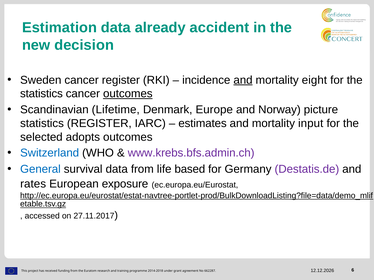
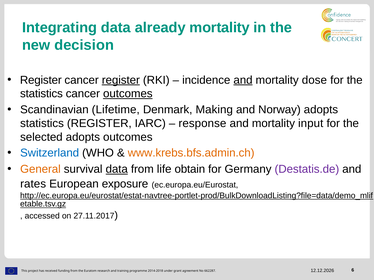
Estimation: Estimation -> Integrating (60, 28)
already accident: accident -> mortality (220, 28)
Sweden: Sweden -> Register (41, 80)
register underline: none -> present (121, 80)
eight: eight -> dose (314, 80)
Europe: Europe -> Making (214, 110)
Norway picture: picture -> adopts (321, 110)
estimates: estimates -> response (202, 124)
www.krebs.bfs.admin.ch colour: purple -> orange (191, 153)
General colour: blue -> orange (40, 169)
data underline: none -> present (117, 169)
based: based -> obtain (190, 169)
